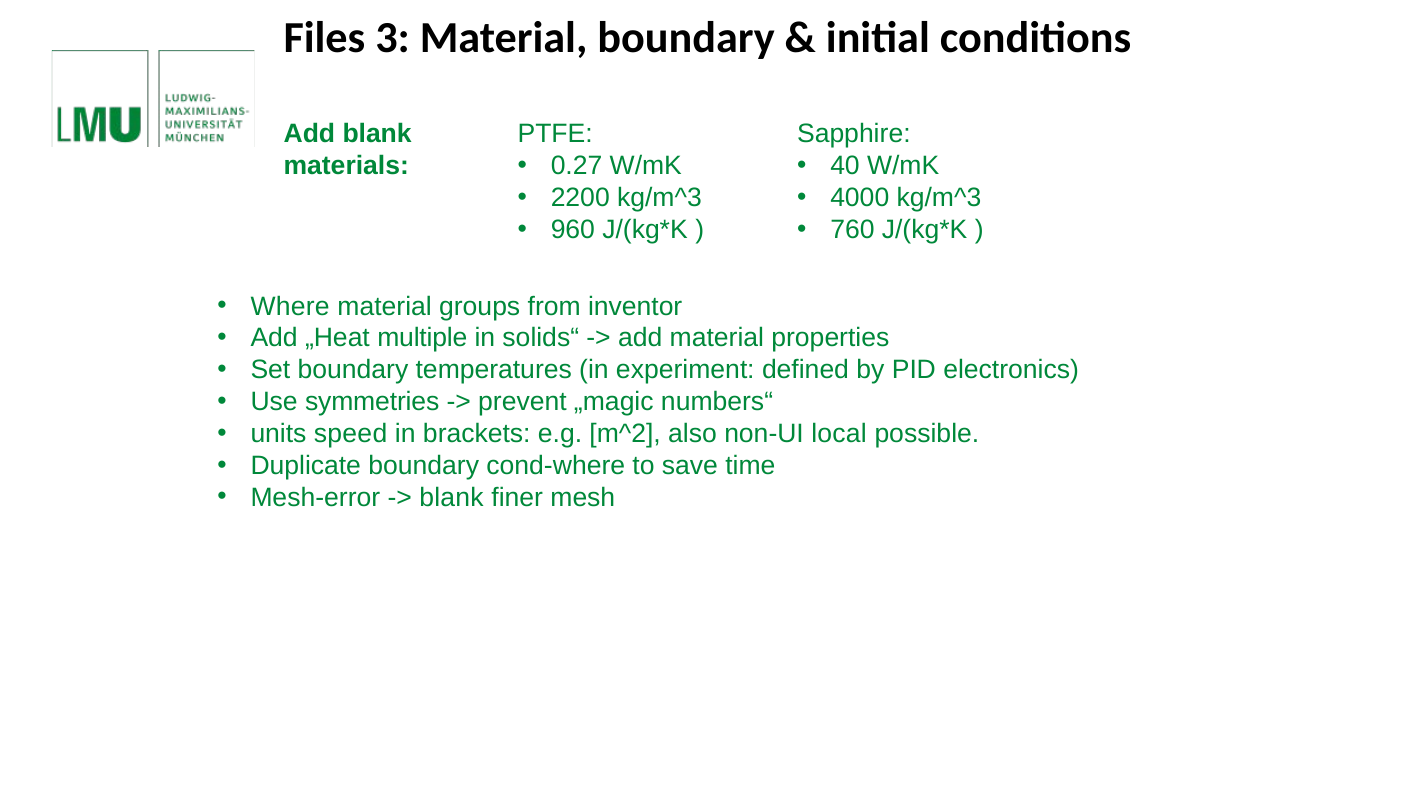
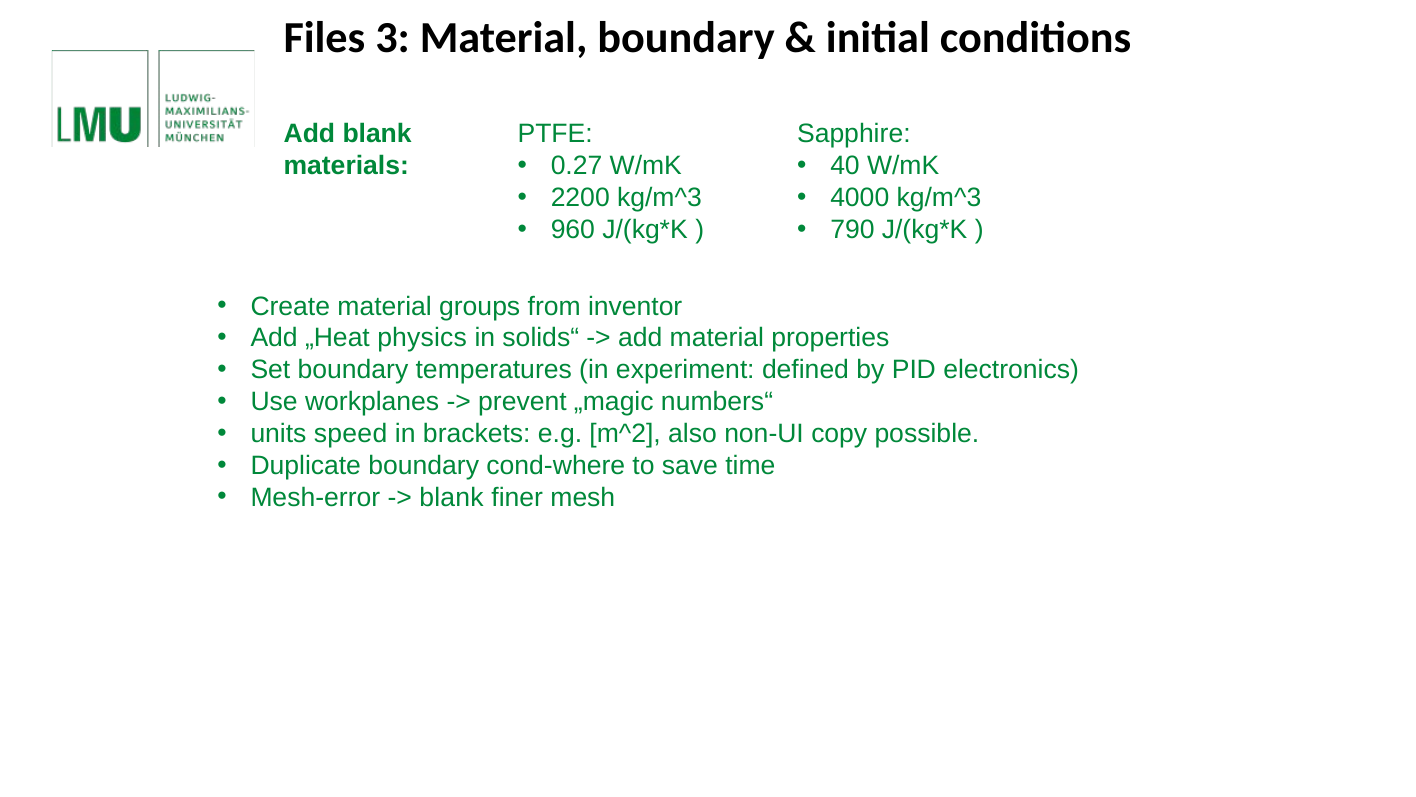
760: 760 -> 790 (852, 230)
Where: Where -> Create (290, 306)
multiple: multiple -> physics (422, 338)
symmetries: symmetries -> workplanes (372, 402)
local: local -> copy (839, 434)
